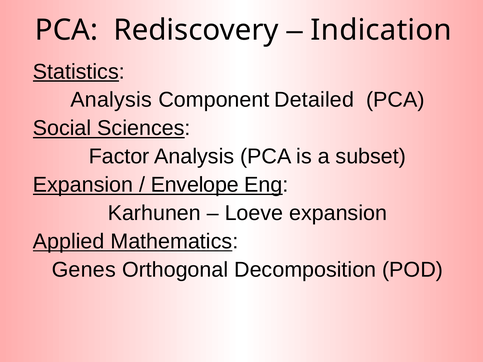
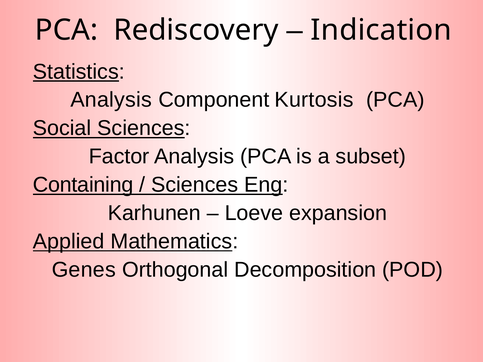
Detailed: Detailed -> Kurtosis (314, 100)
Expansion: Expansion -> Containing (83, 185)
Envelope: Envelope -> Sciences (195, 185)
